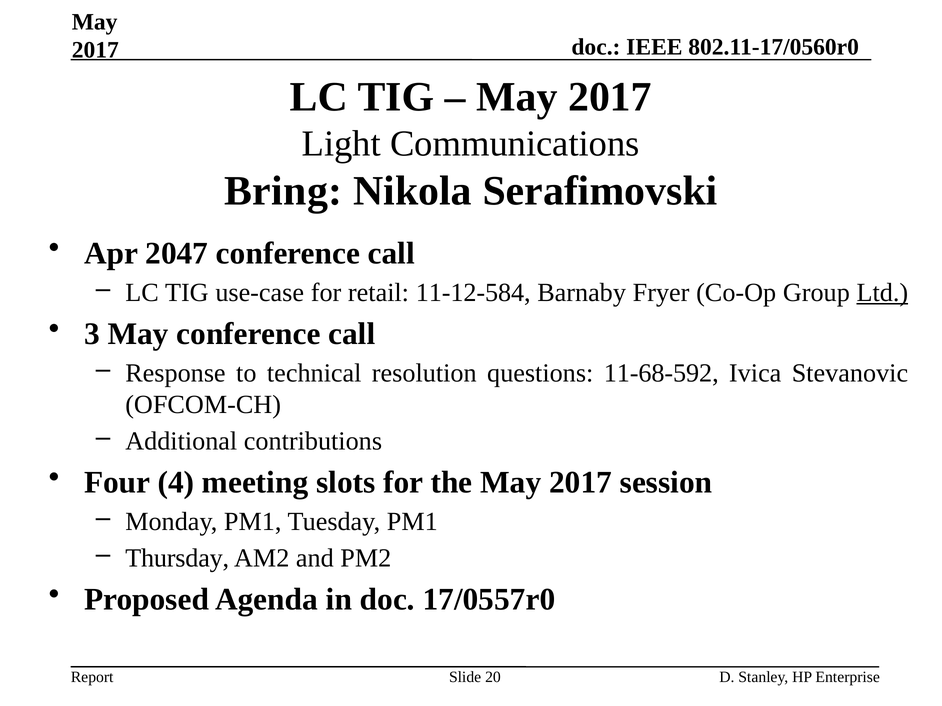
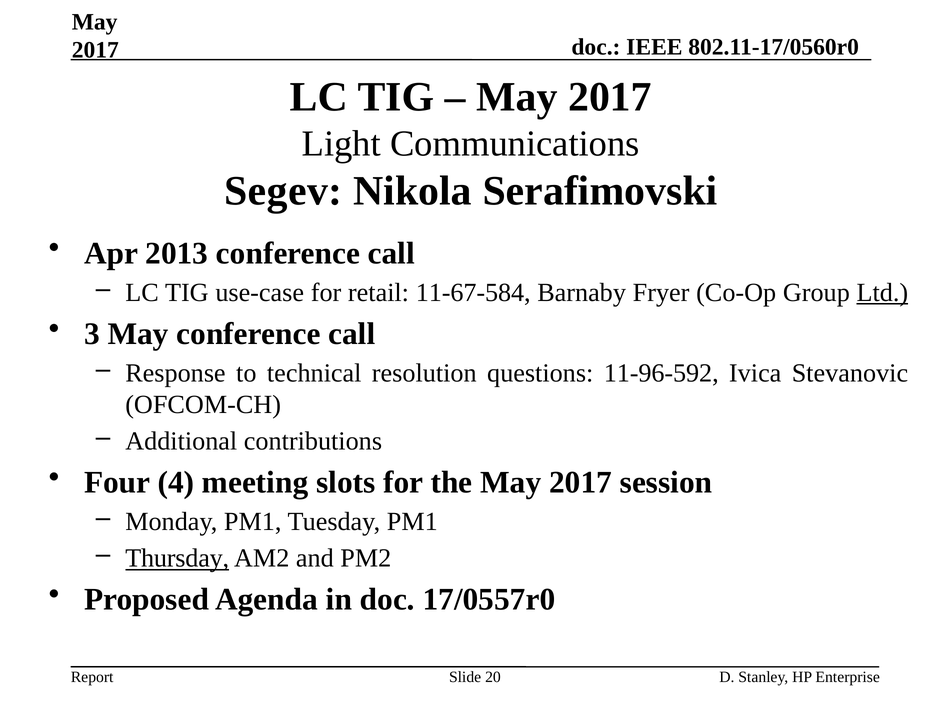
Bring: Bring -> Segev (283, 191)
2047: 2047 -> 2013 (177, 253)
11-12-584: 11-12-584 -> 11-67-584 (473, 293)
11-68-592: 11-68-592 -> 11-96-592 (661, 373)
Thursday underline: none -> present (177, 559)
